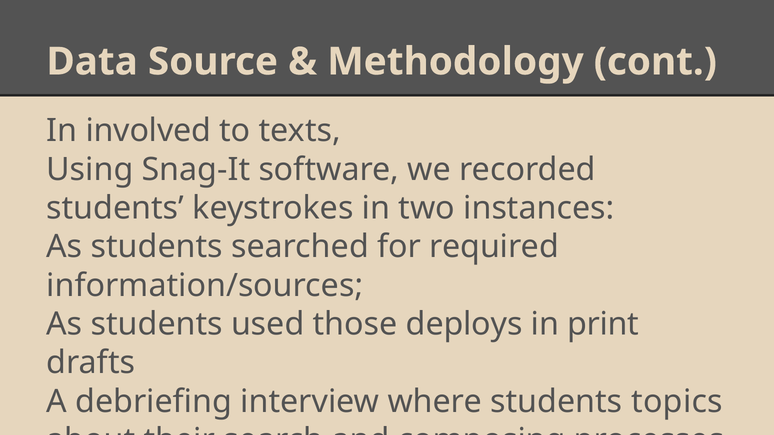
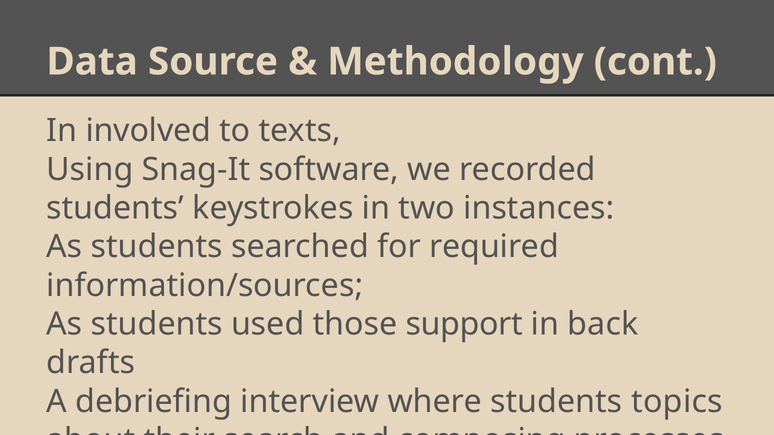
deploys: deploys -> support (464, 324)
print: print -> back (603, 324)
